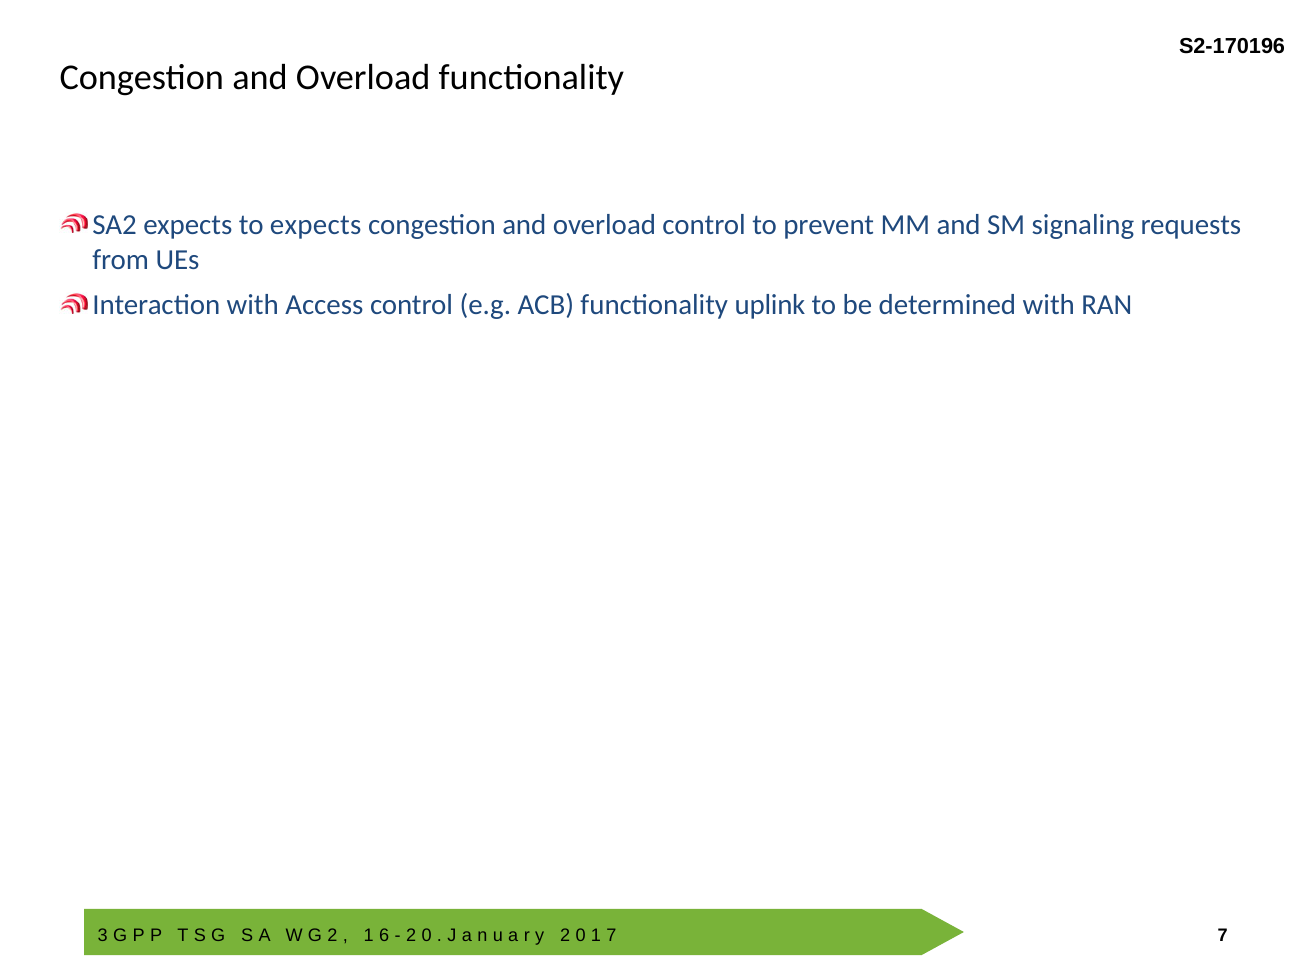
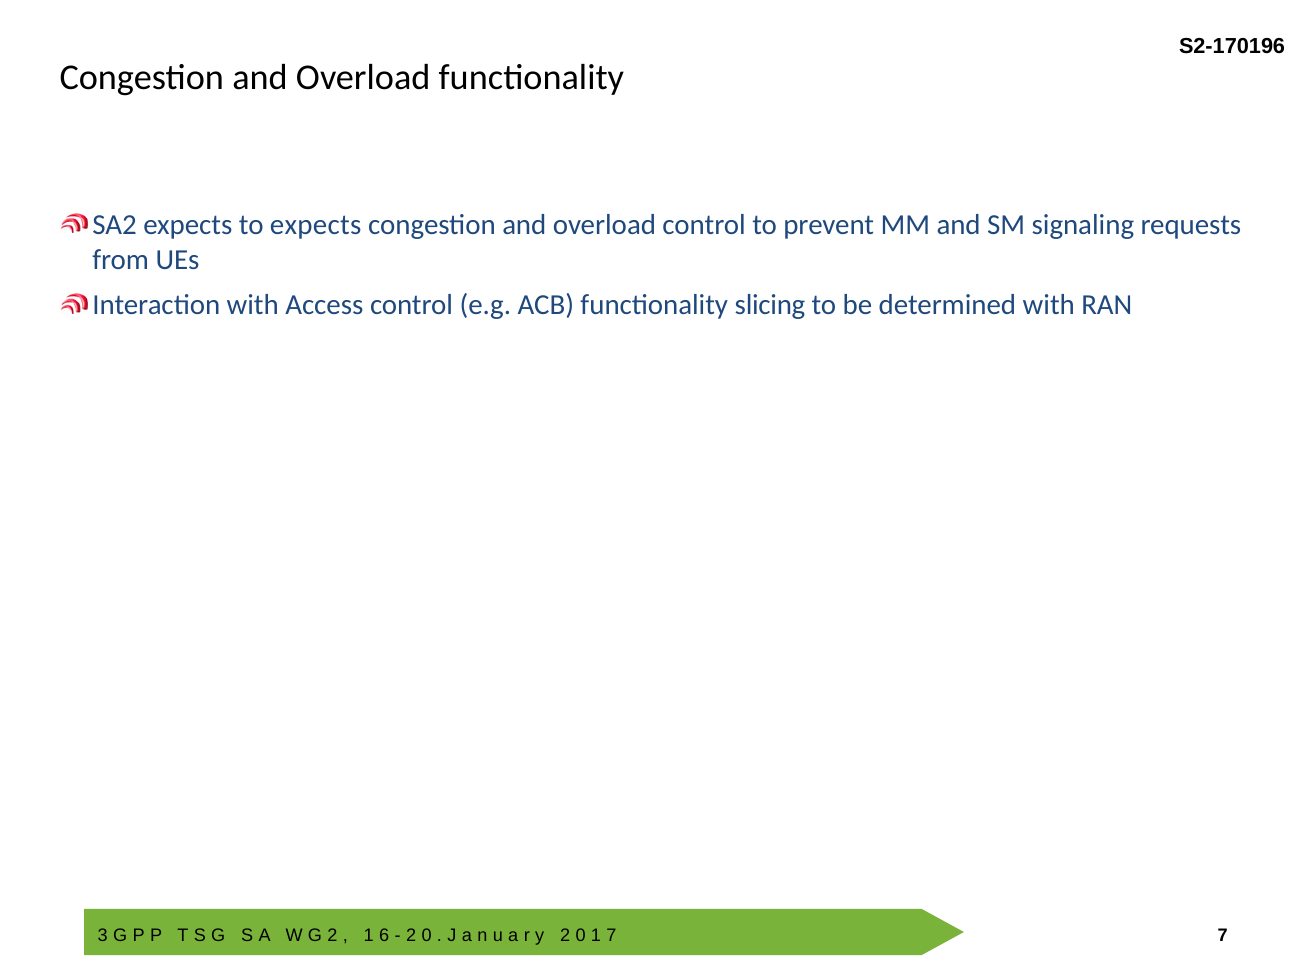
uplink: uplink -> slicing (770, 305)
